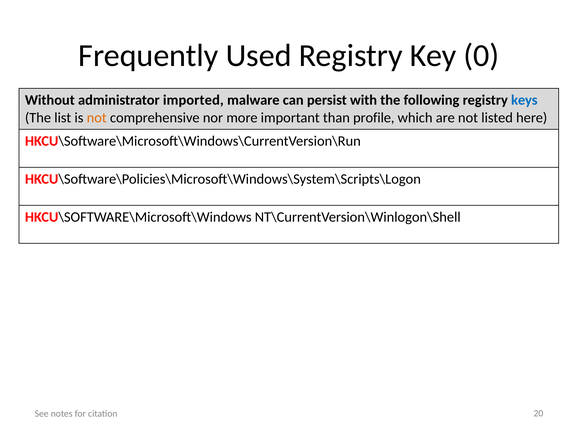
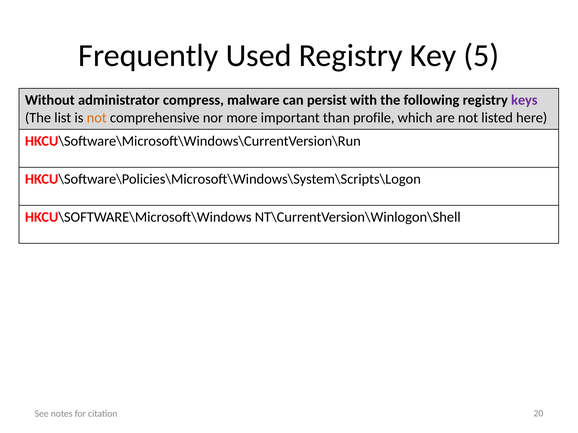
0: 0 -> 5 (481, 56)
imported: imported -> compress (193, 100)
keys colour: blue -> purple (524, 100)
